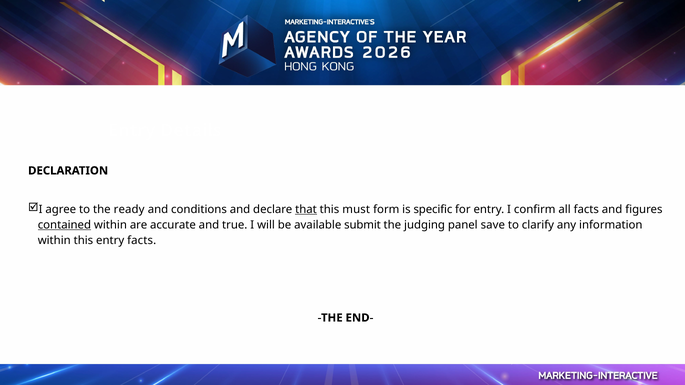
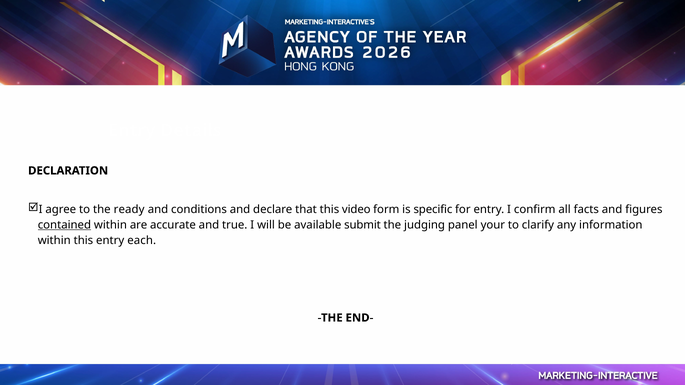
that underline: present -> none (306, 210)
must: must -> video (356, 210)
save: save -> your (493, 225)
entry facts: facts -> each (142, 241)
